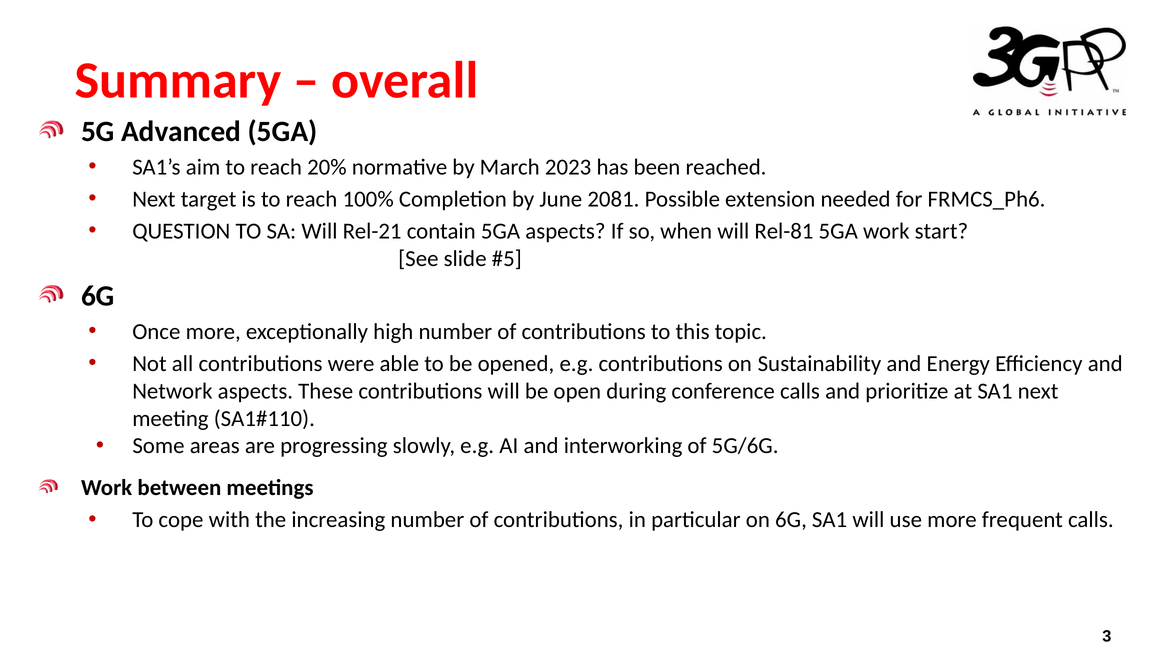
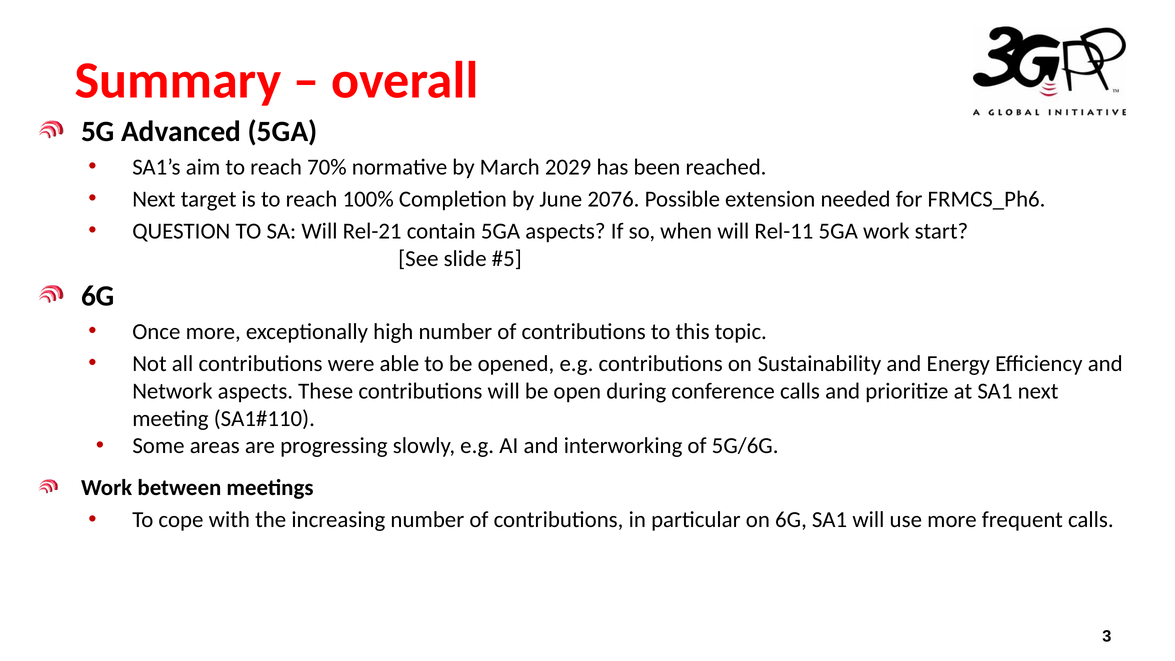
20%: 20% -> 70% (327, 167)
2023: 2023 -> 2029 (568, 167)
2081: 2081 -> 2076 (613, 199)
Rel-81: Rel-81 -> Rel-11 (784, 231)
